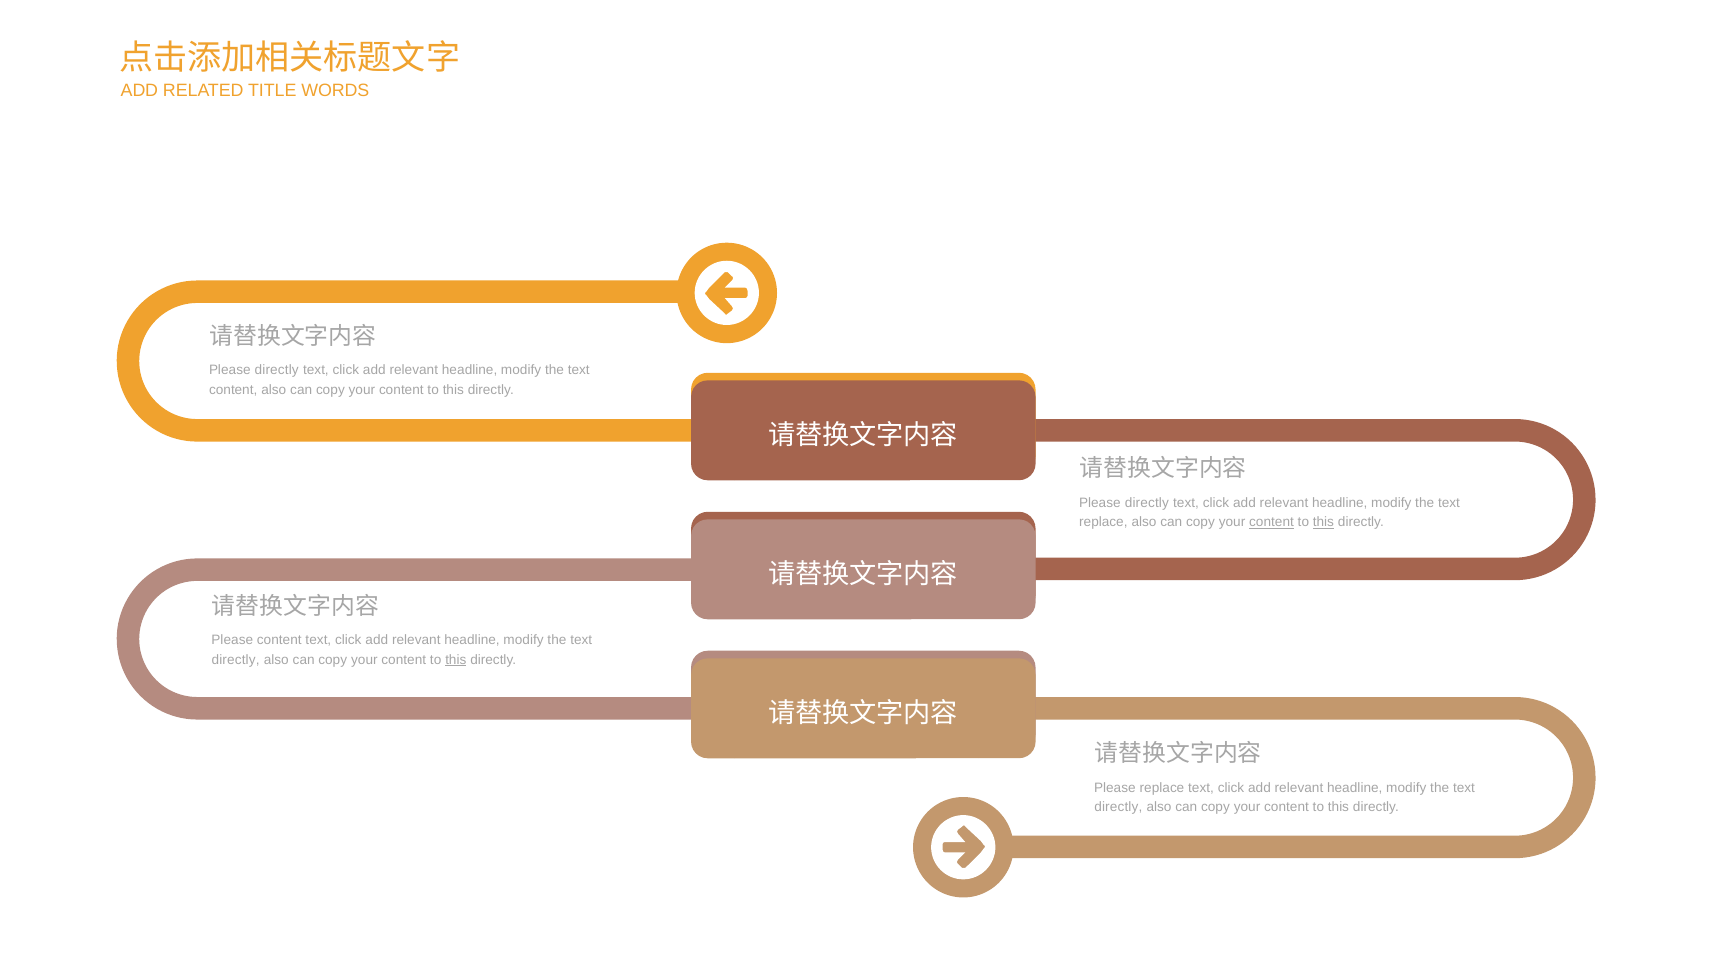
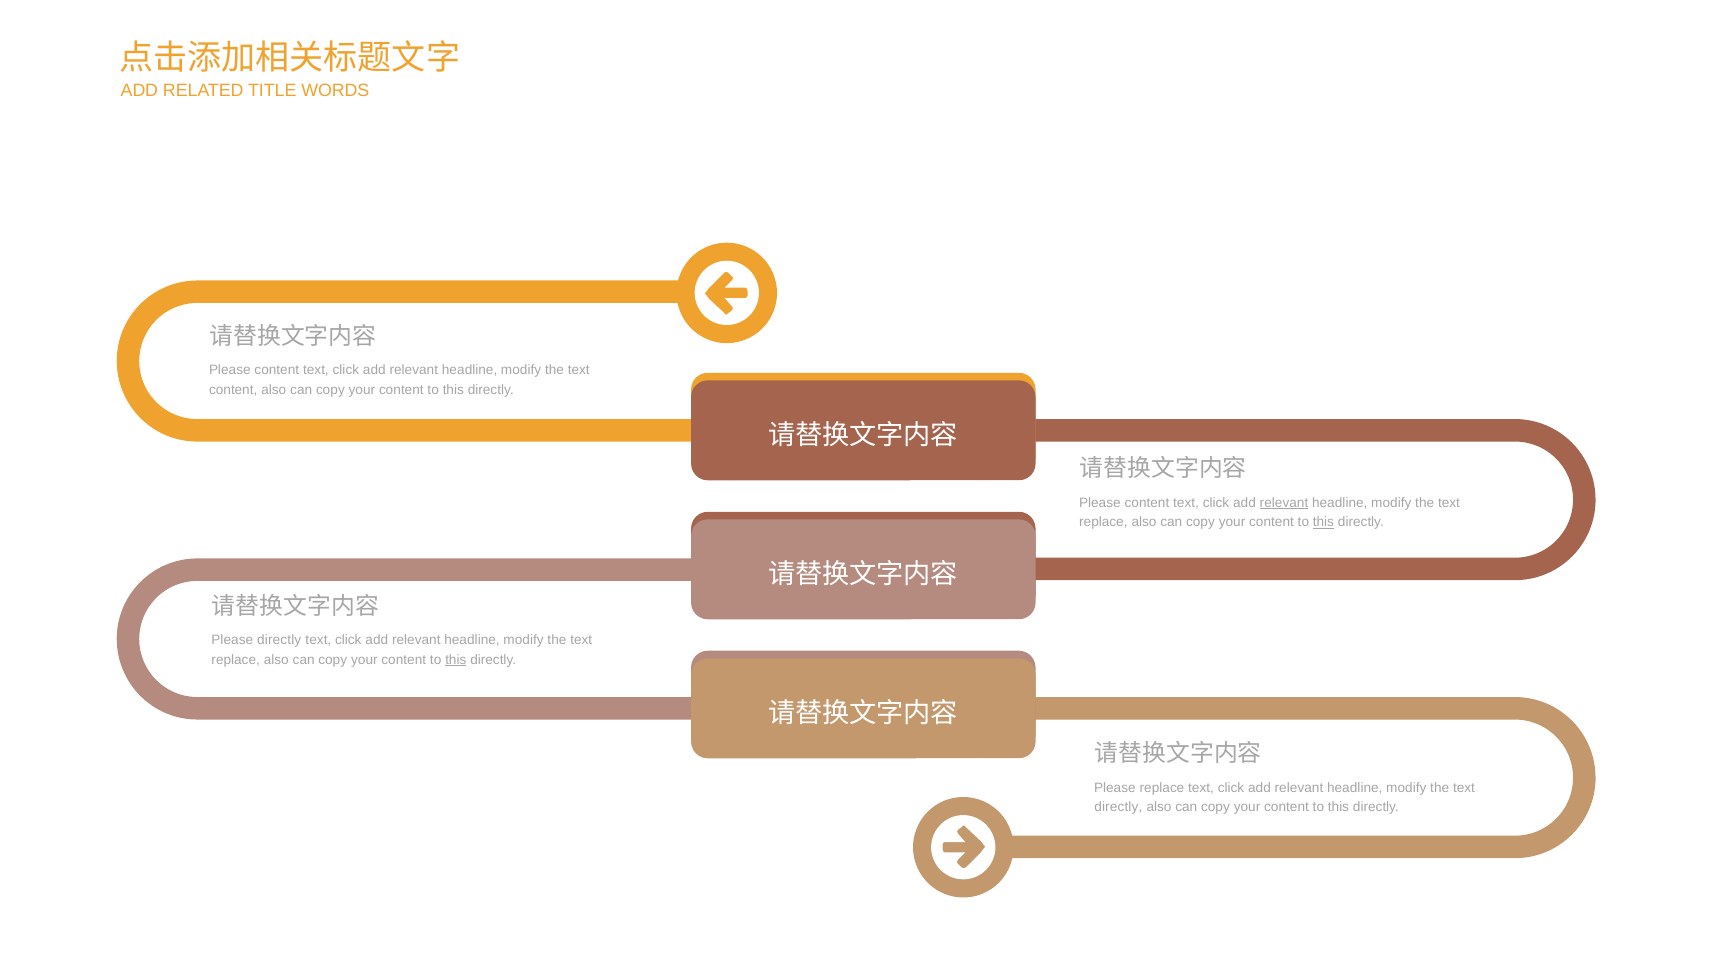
directly: directly -> content (277, 370)
directly: directly -> content (1147, 503)
relevant underline: none -> present (1284, 503)
content underline: present -> none (1272, 522)
Please content: content -> directly (279, 640)
directly: directly -> replace (236, 660)
